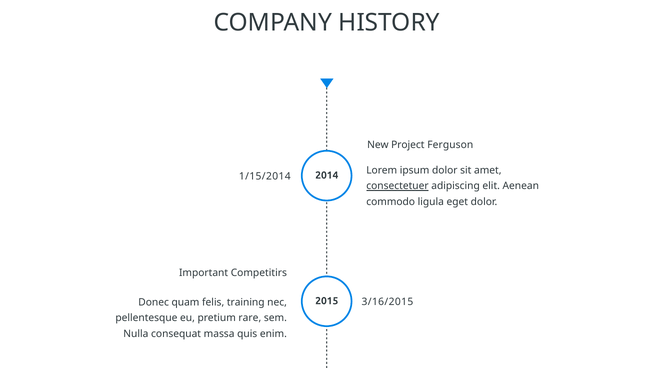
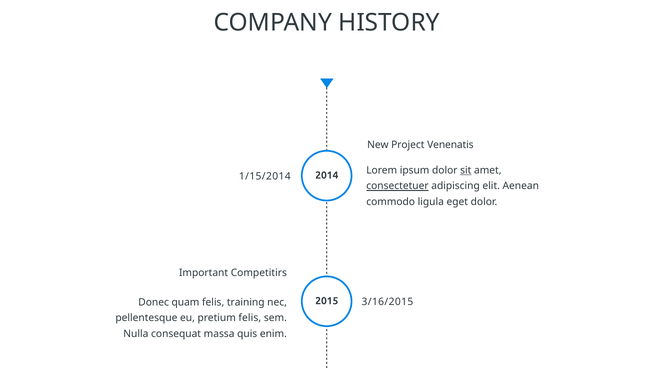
Ferguson: Ferguson -> Venenatis (450, 145)
sit underline: none -> present (466, 170)
pretium rare: rare -> felis (250, 318)
